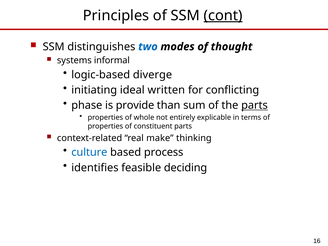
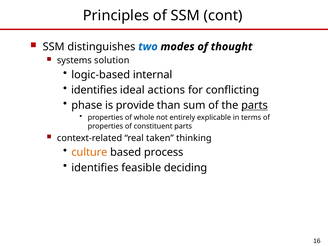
cont underline: present -> none (223, 16)
informal: informal -> solution (112, 60)
diverge: diverge -> internal (153, 75)
initiating: initiating -> identifies (94, 90)
written: written -> actions (166, 90)
make: make -> taken (160, 138)
culture colour: blue -> orange (89, 152)
